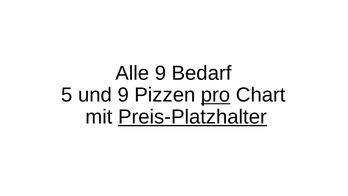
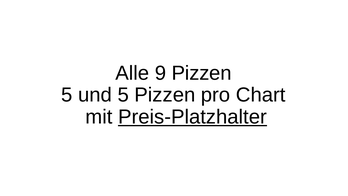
9 Bedarf: Bedarf -> Pizzen (202, 73)
und 9: 9 -> 5 (123, 95)
pro underline: present -> none (216, 95)
